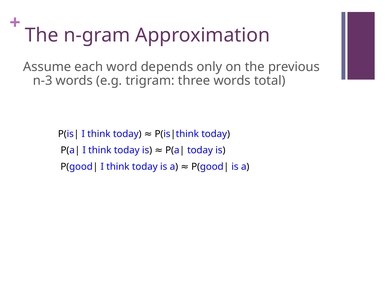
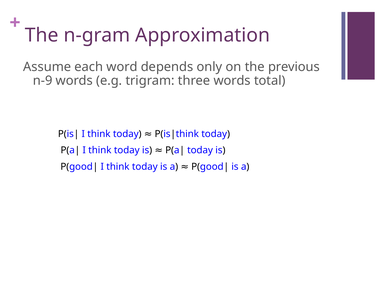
n-3: n-3 -> n-9 (43, 81)
